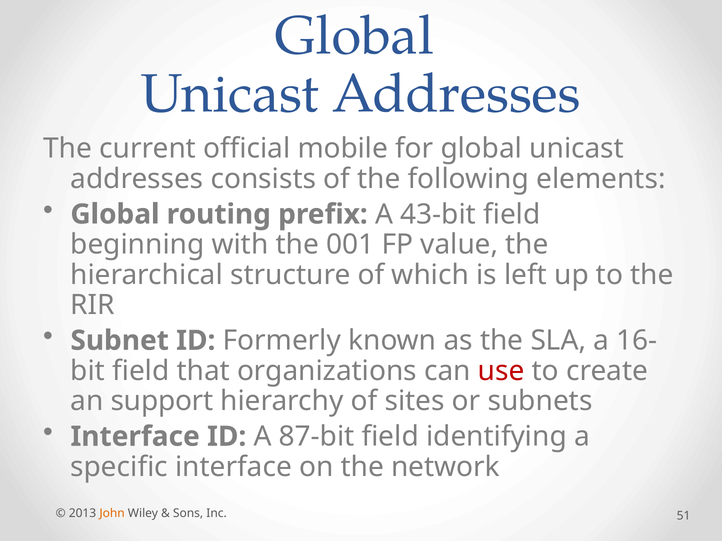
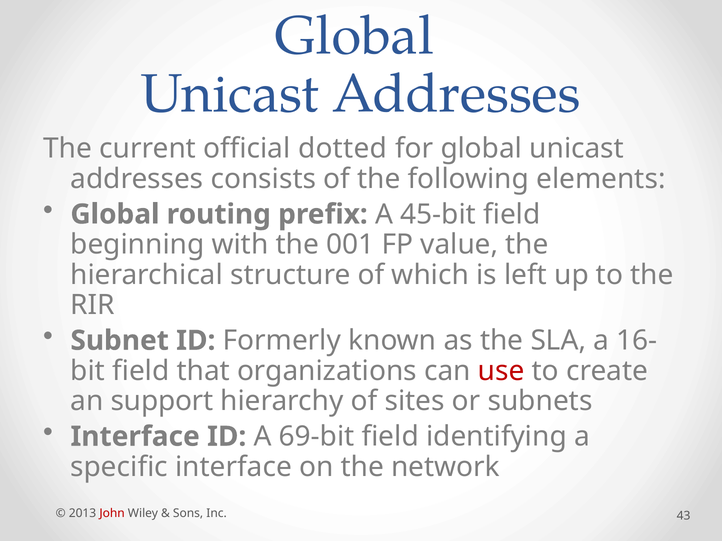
mobile: mobile -> dotted (343, 149)
43-bit: 43-bit -> 45-bit (438, 214)
87-bit: 87-bit -> 69-bit (317, 437)
John colour: orange -> red (112, 514)
51: 51 -> 43 (684, 516)
